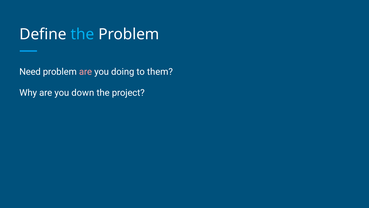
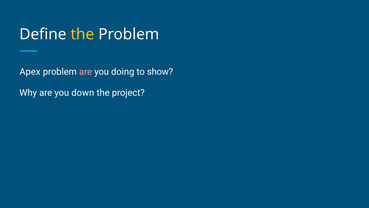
the colour: light blue -> yellow (82, 34)
Need: Need -> Apex (30, 72)
them: them -> show (160, 72)
